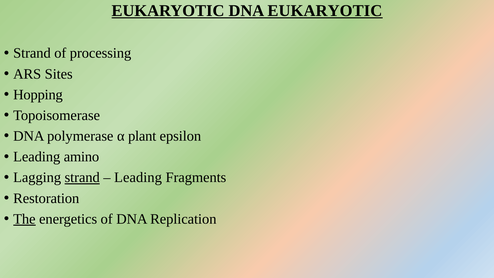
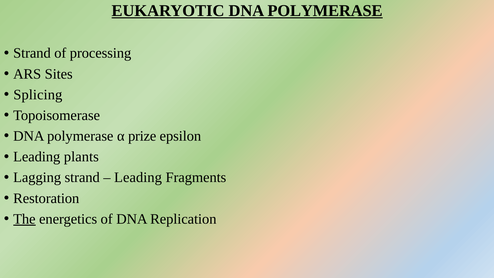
EUKARYOTIC DNA EUKARYOTIC: EUKARYOTIC -> POLYMERASE (325, 11)
Hopping: Hopping -> Splicing (38, 95)
plant: plant -> prize (142, 136)
amino: amino -> plants (81, 157)
strand underline: present -> none (82, 177)
